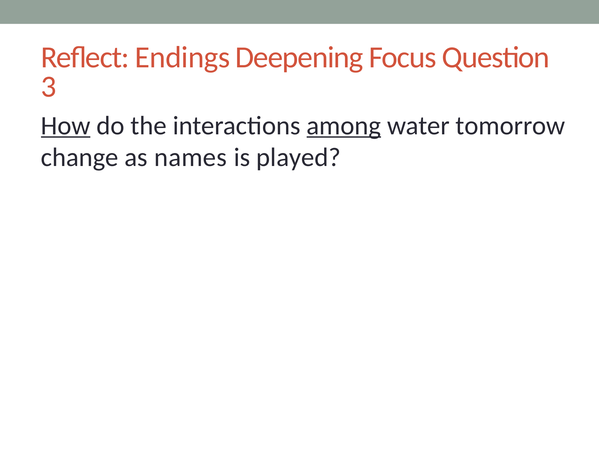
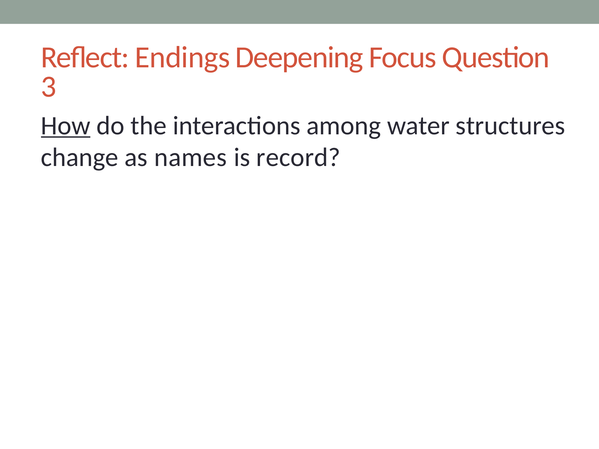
among underline: present -> none (344, 126)
tomorrow: tomorrow -> structures (510, 126)
played: played -> record (298, 158)
